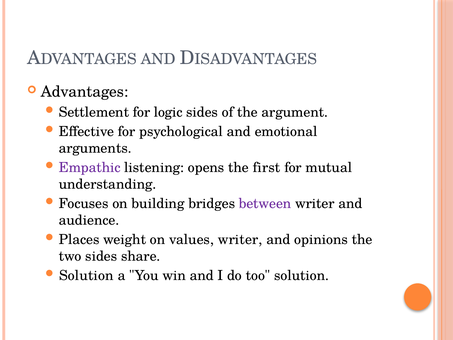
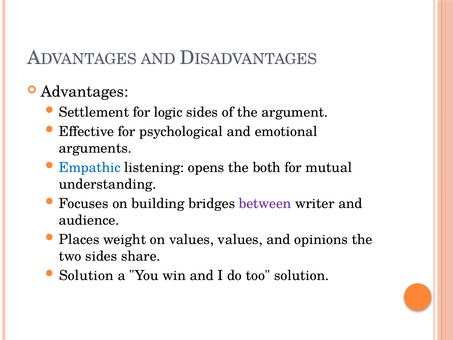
Empathic colour: purple -> blue (90, 167)
first: first -> both (267, 167)
values writer: writer -> values (240, 239)
